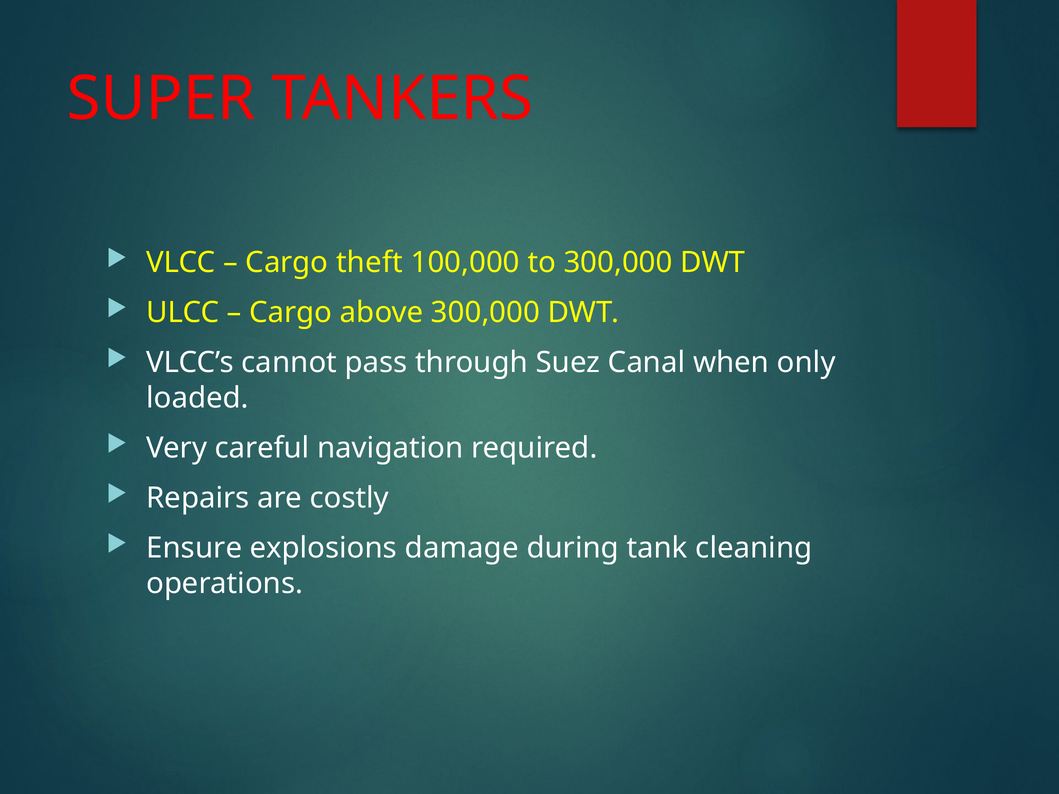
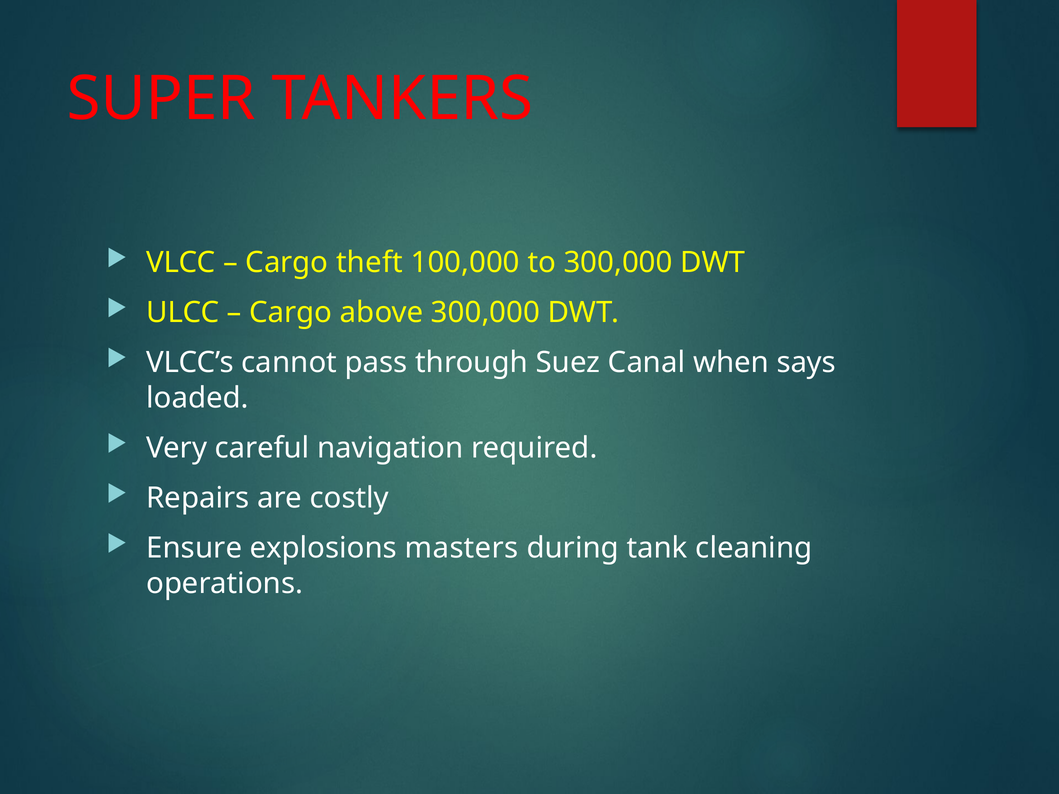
only: only -> says (806, 363)
damage: damage -> masters (462, 548)
